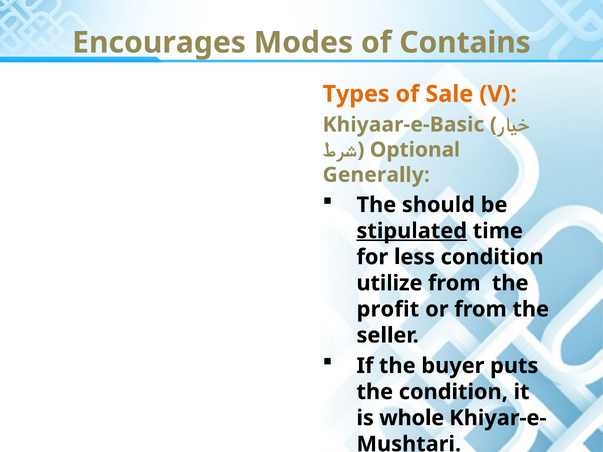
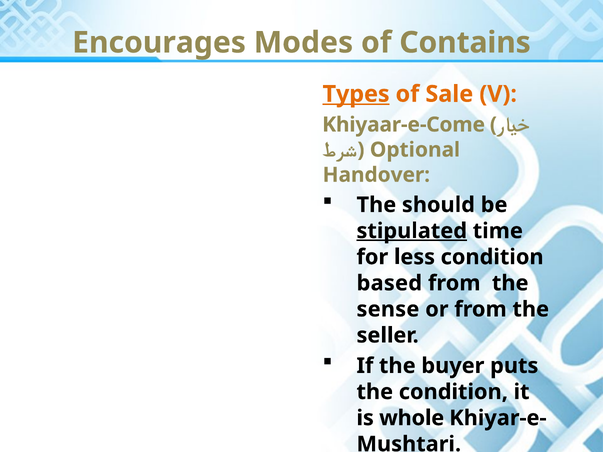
Types underline: none -> present (356, 94)
Khiyaar-e-Basic: Khiyaar-e-Basic -> Khiyaar-e-Come (404, 125)
Generally: Generally -> Handover (376, 175)
utilize: utilize -> based (389, 283)
profit: profit -> sense (388, 309)
